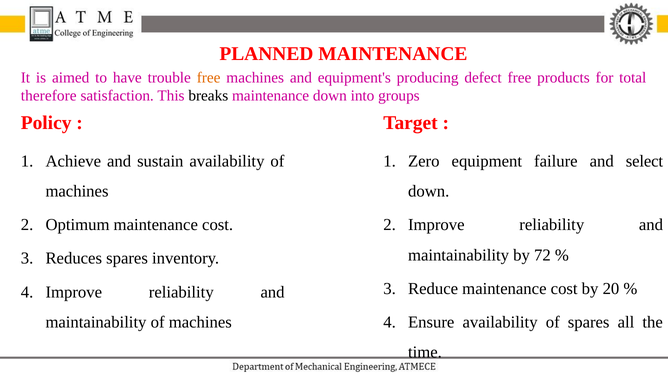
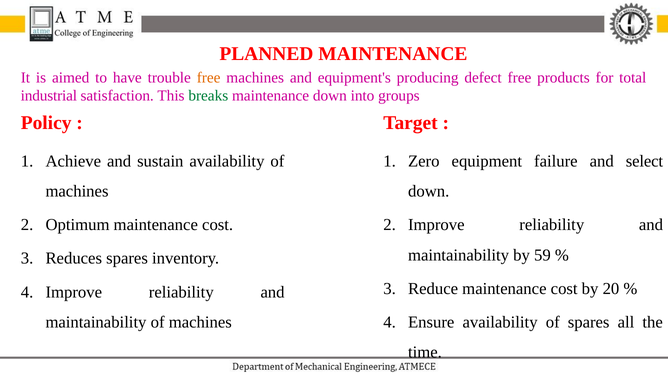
therefore: therefore -> industrial (49, 96)
breaks colour: black -> green (208, 96)
72: 72 -> 59 (542, 255)
